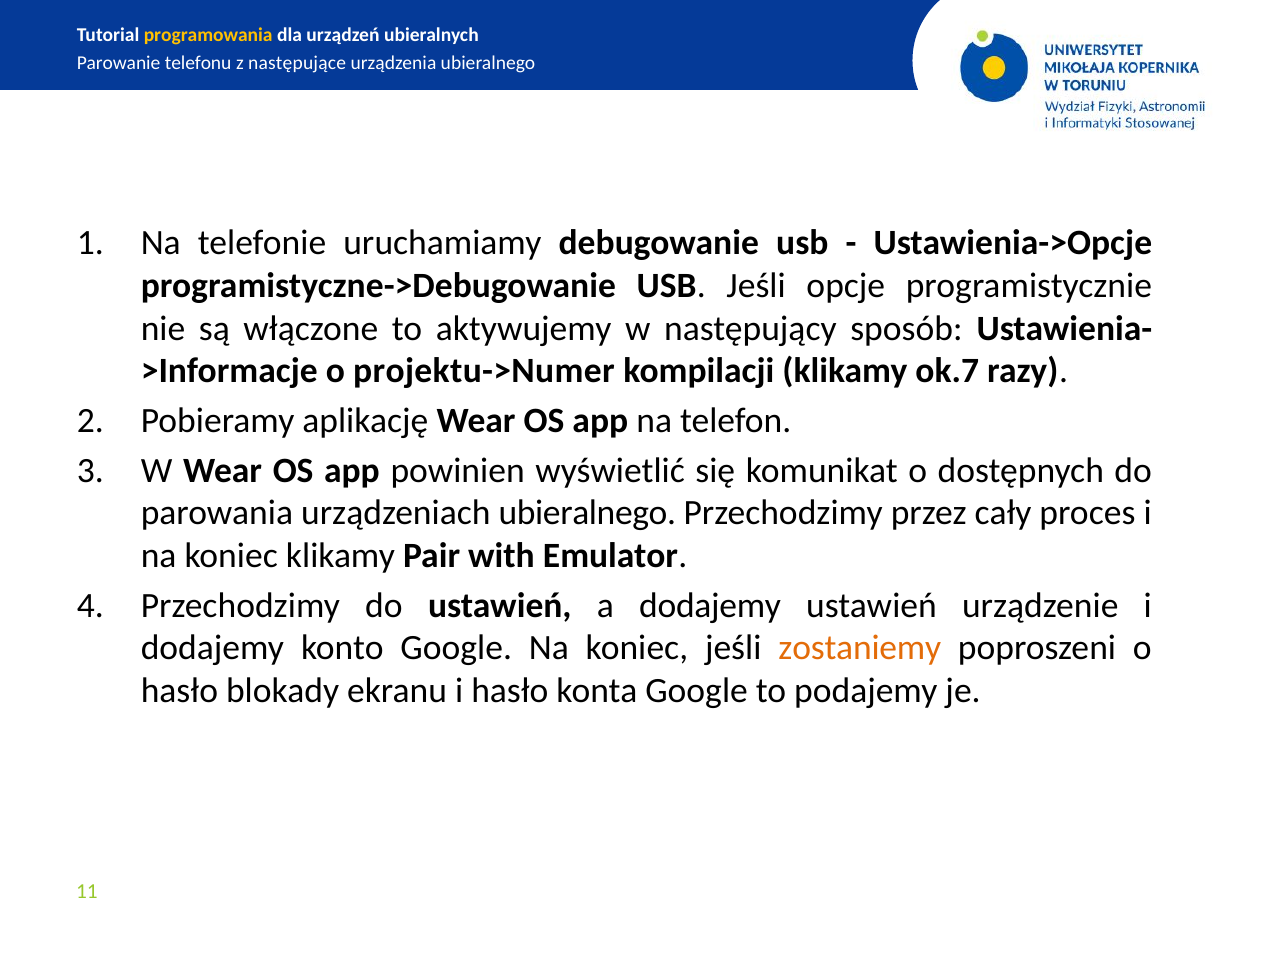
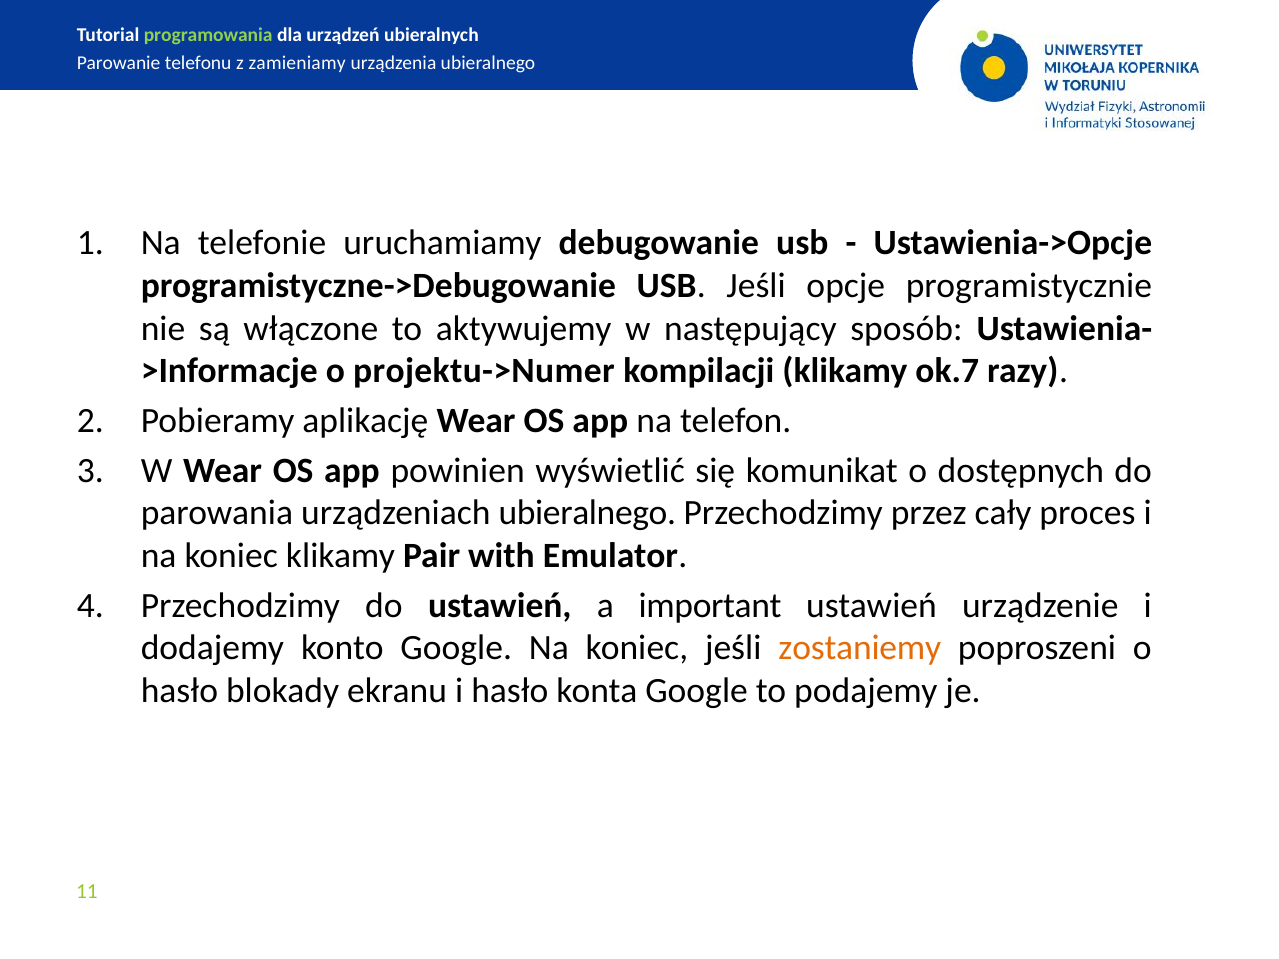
programowania colour: yellow -> light green (208, 35)
następujące: następujące -> zamieniamy (297, 63)
a dodajemy: dodajemy -> important (710, 606)
